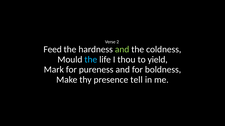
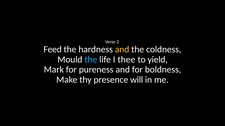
and colour: light green -> yellow (122, 50)
thou: thou -> thee (126, 60)
tell: tell -> will (137, 80)
